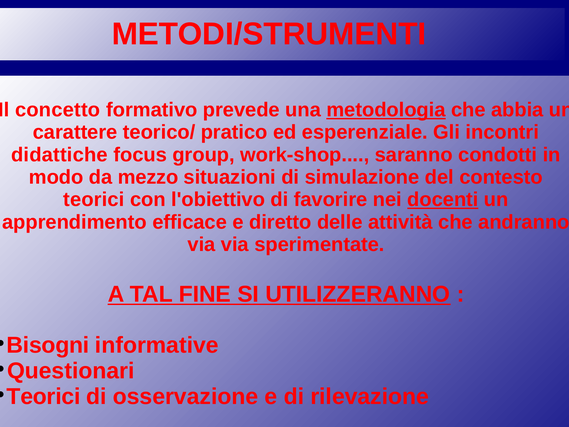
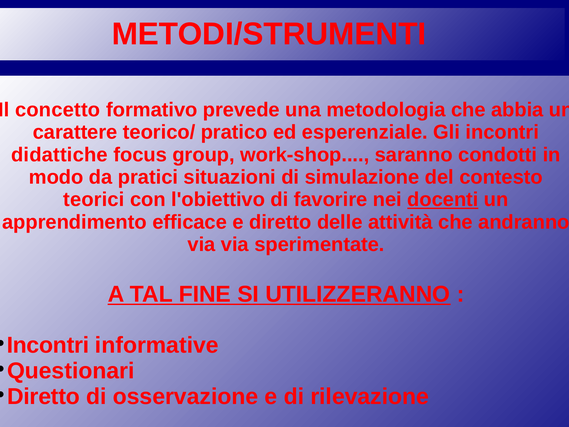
metodologia underline: present -> none (386, 110)
mezzo: mezzo -> pratici (148, 177)
Bisogni: Bisogni -> Incontri (48, 345)
Teorici: Teorici -> Diretto (43, 396)
